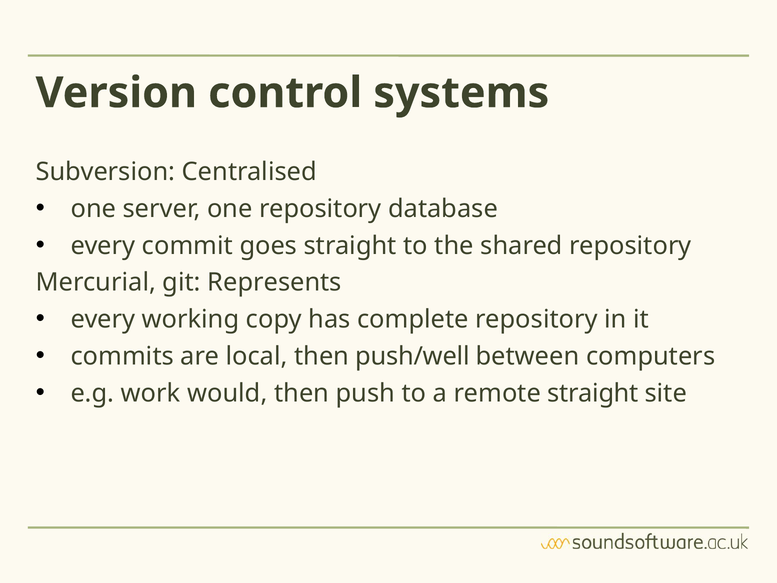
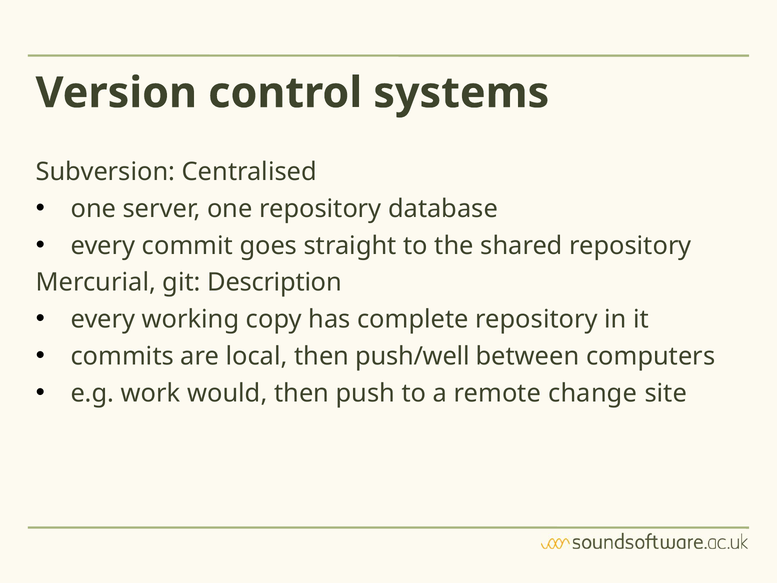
Represents: Represents -> Description (275, 282)
remote straight: straight -> change (593, 393)
